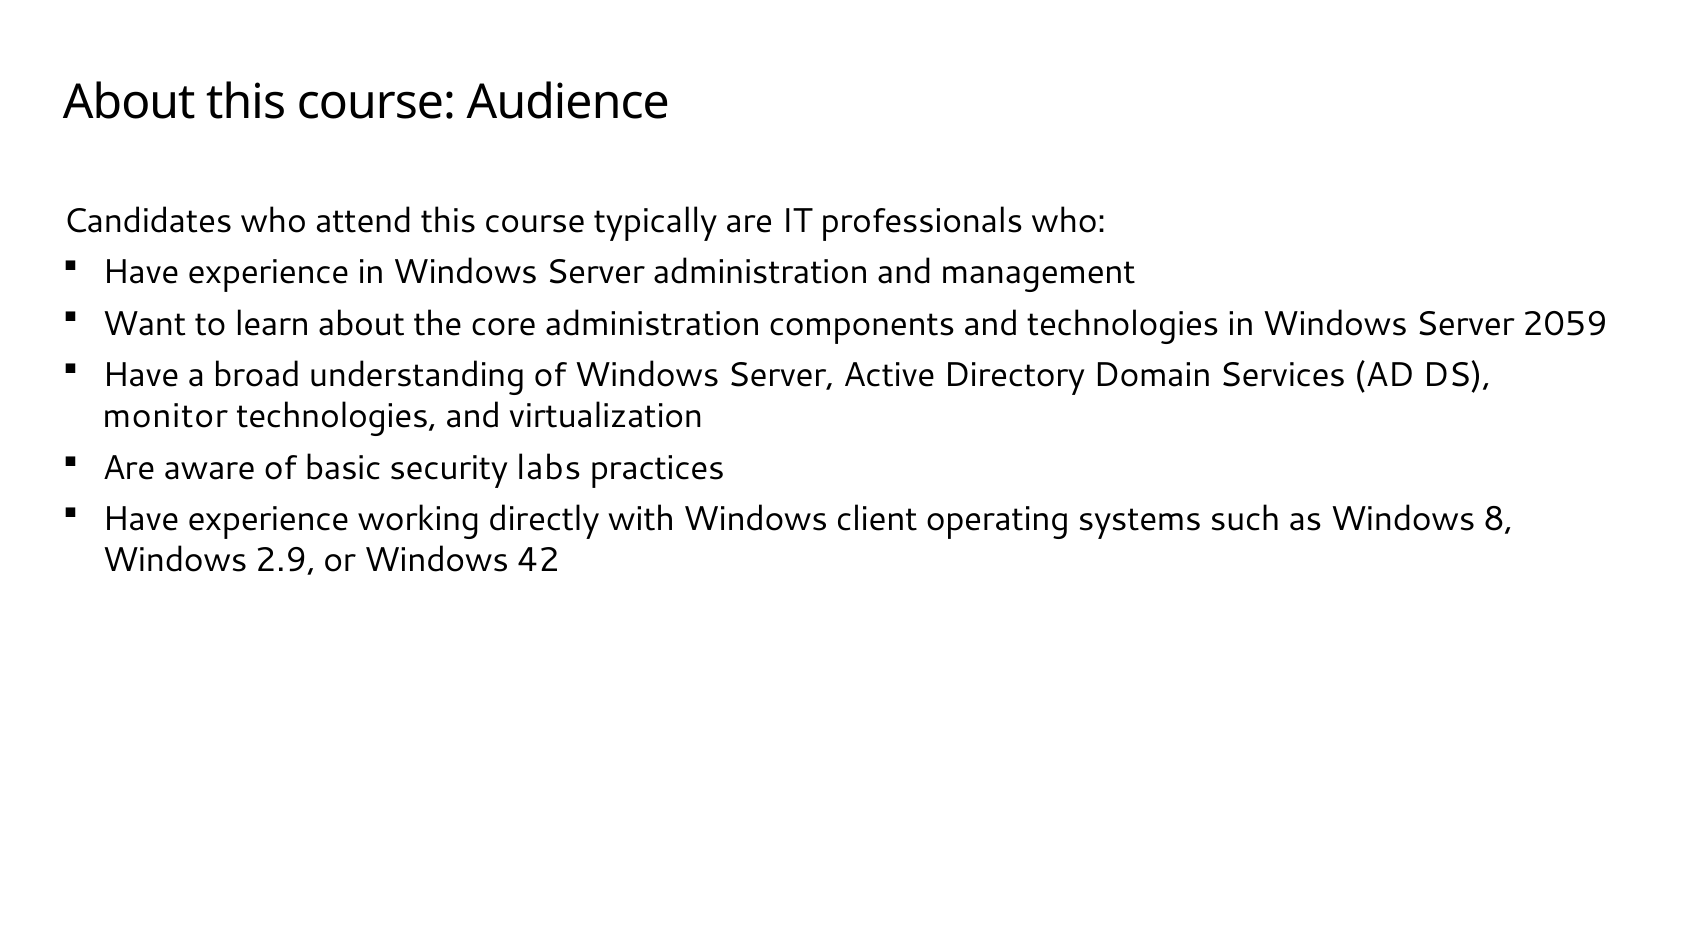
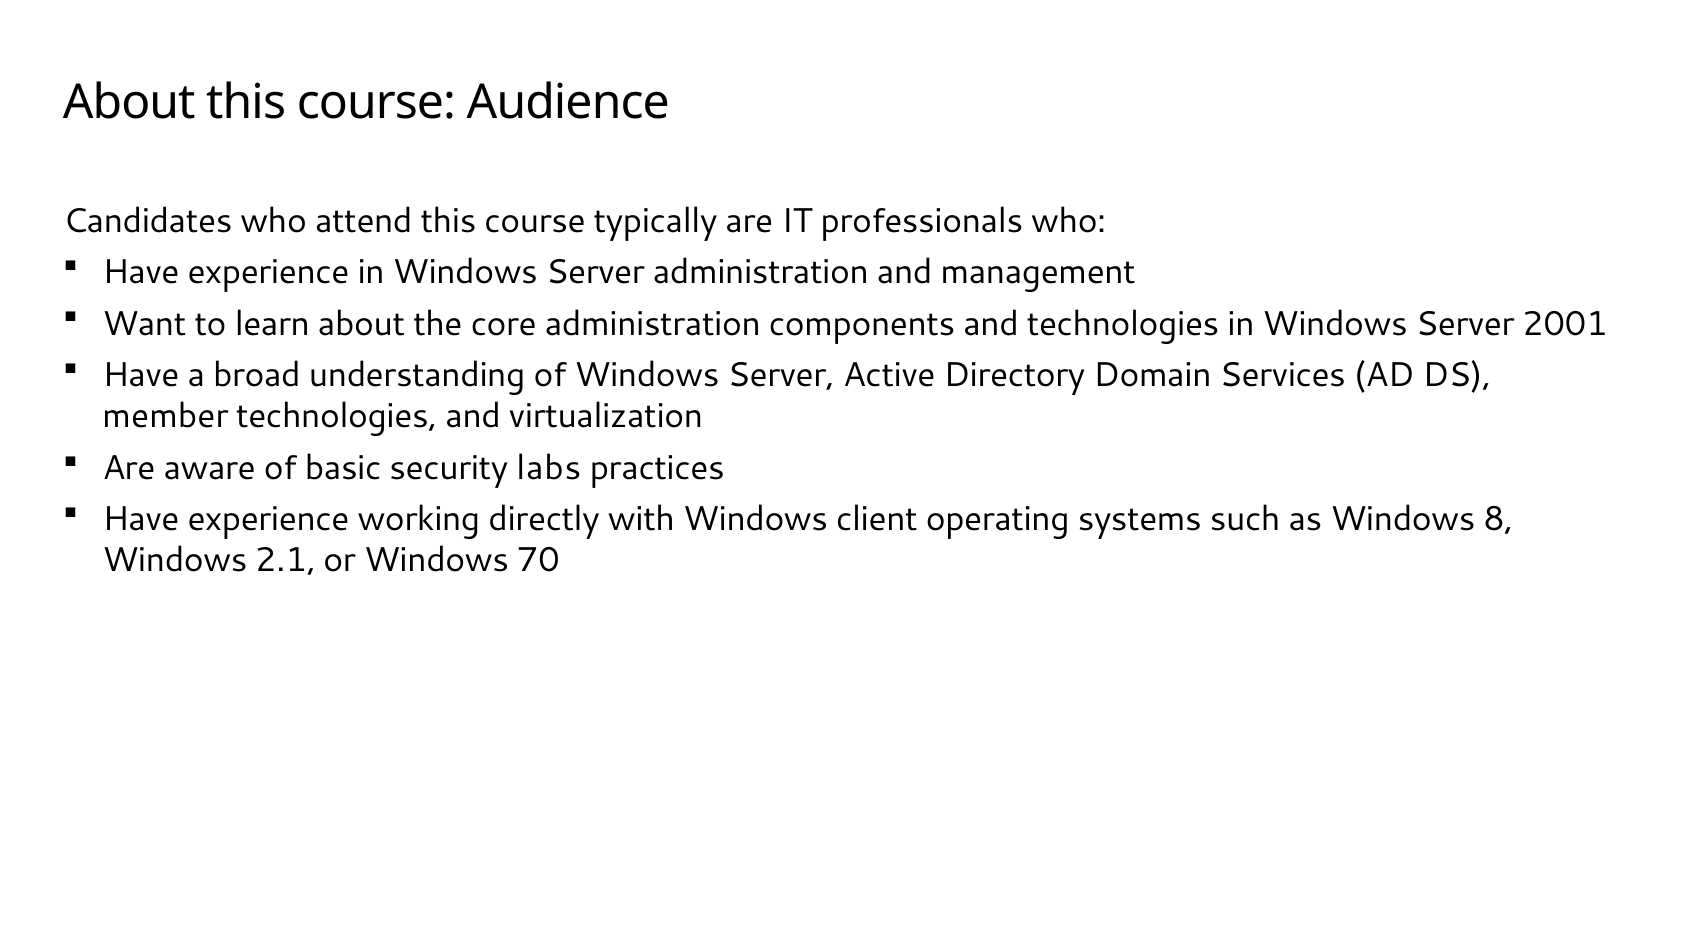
2059: 2059 -> 2001 (1565, 324)
monitor: monitor -> member (165, 417)
2.9: 2.9 -> 2.1 (286, 561)
42: 42 -> 70 (538, 561)
